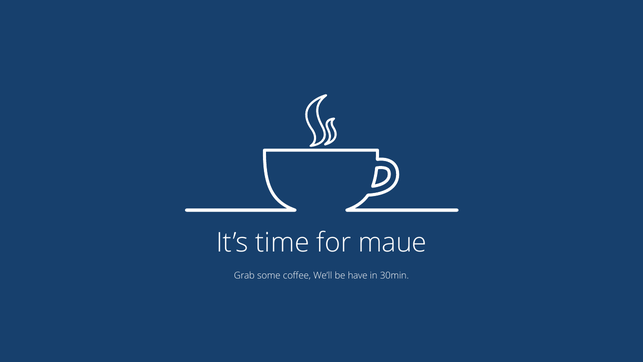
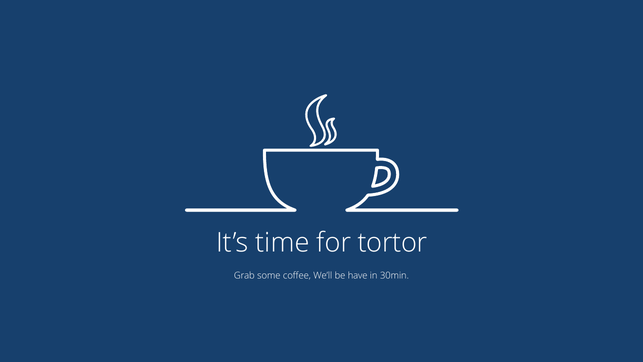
maue: maue -> tortor (393, 243)
